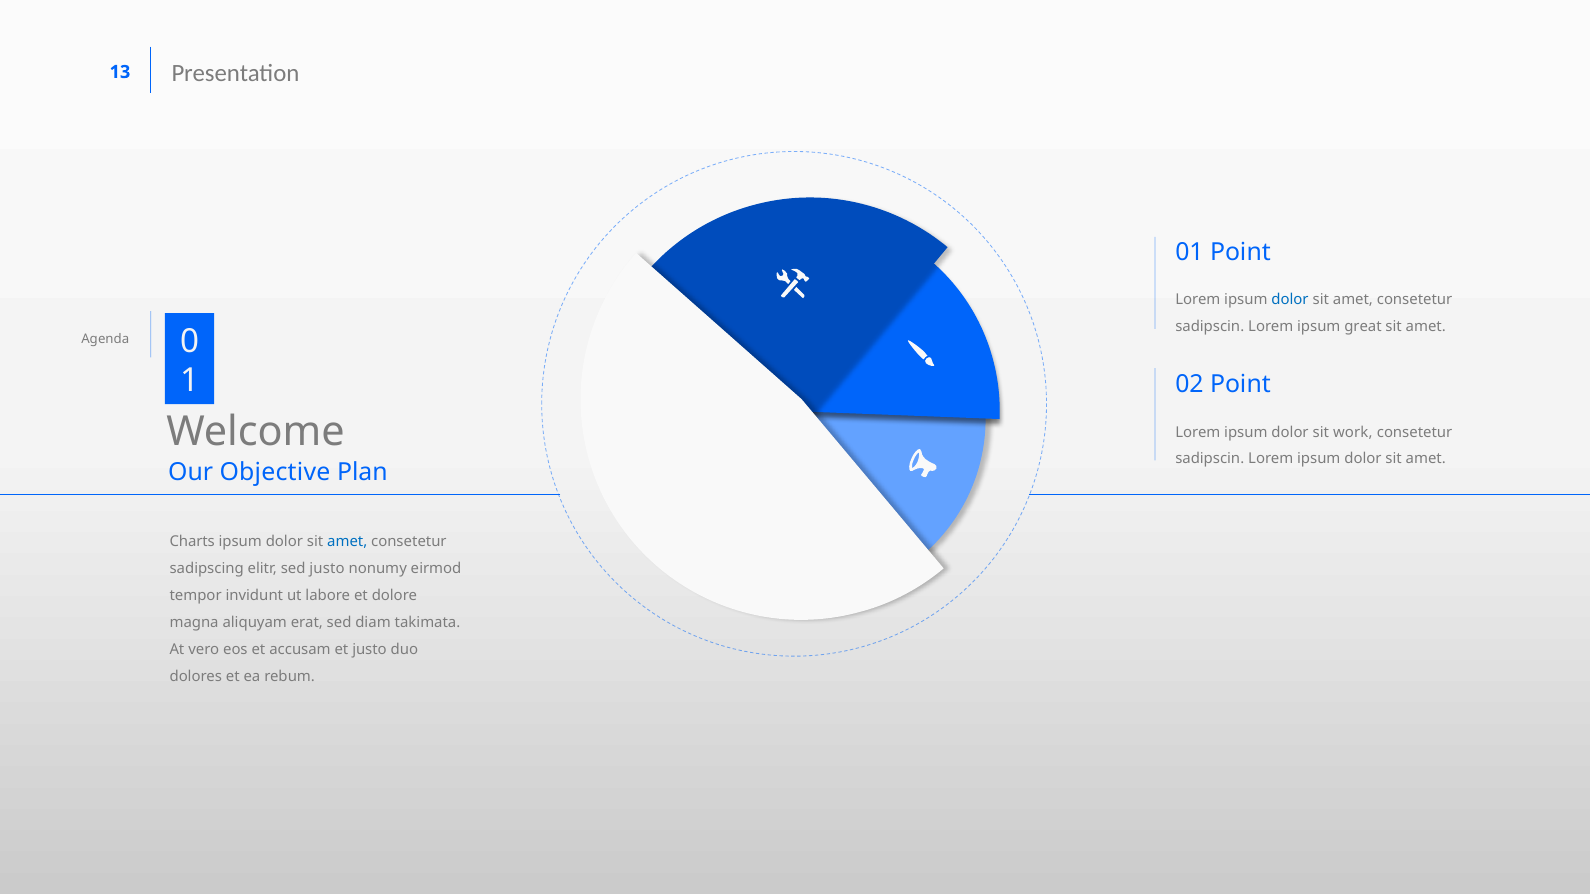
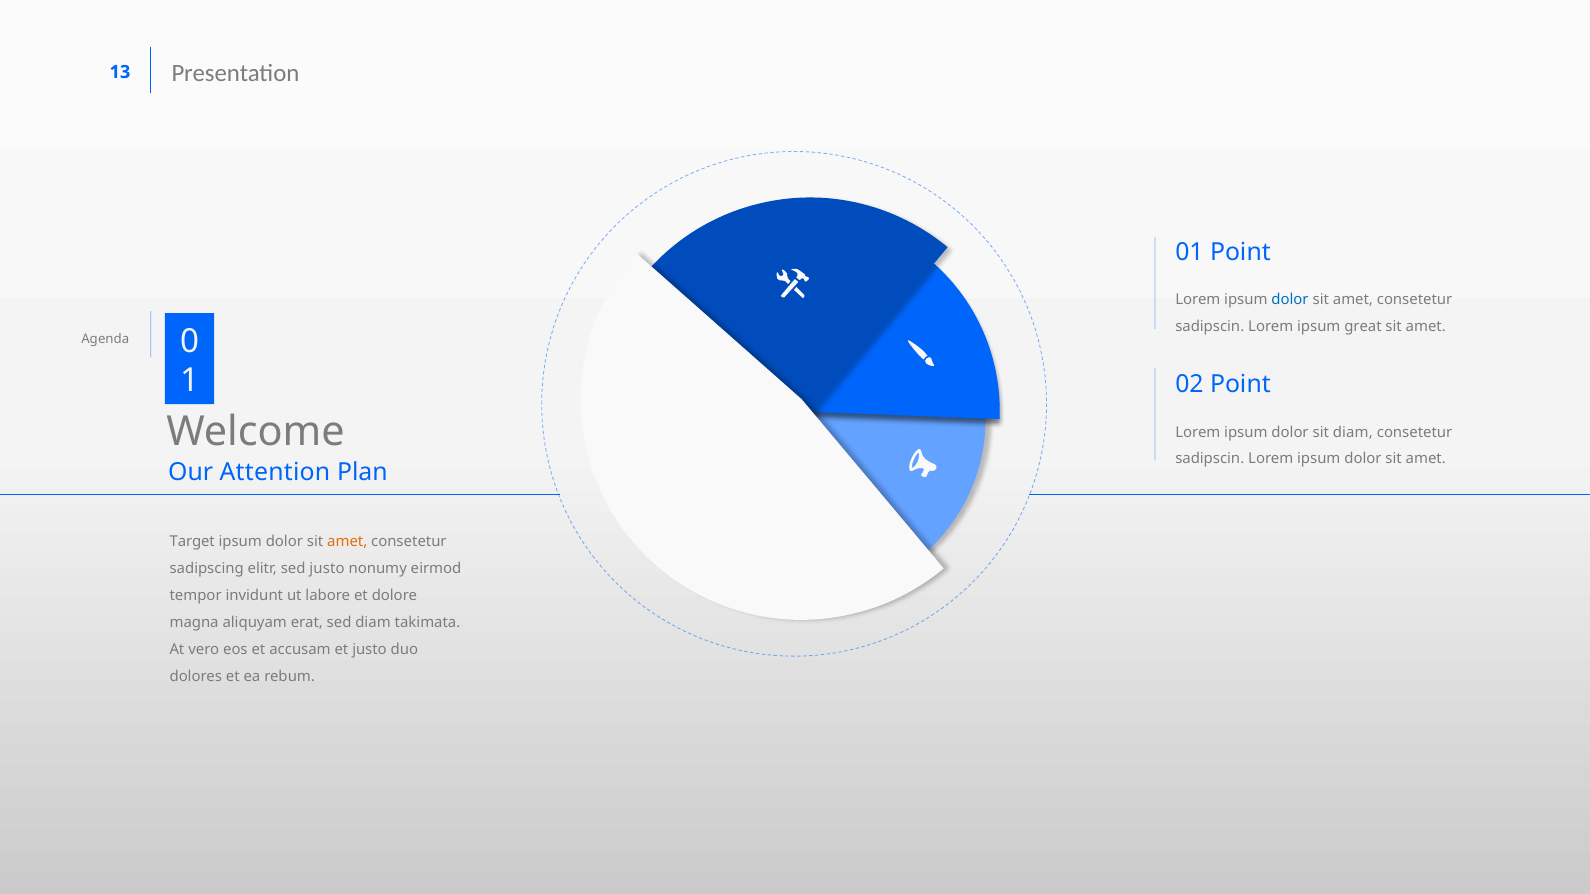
sit work: work -> diam (1353, 432)
Objective: Objective -> Attention (275, 472)
Charts: Charts -> Target (192, 542)
amet colour: blue -> orange (347, 542)
